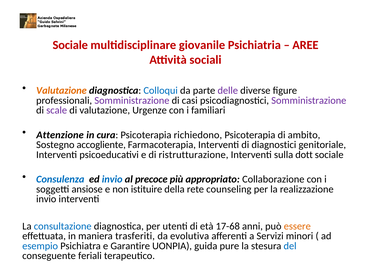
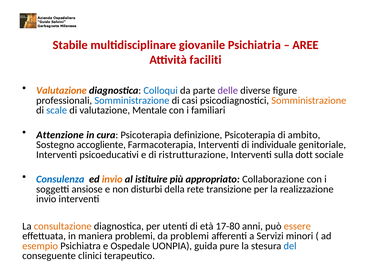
Sociale: Sociale -> Stabile (70, 45)
sociali: sociali -> faciliti (205, 60)
Somministrazione colour: purple -> blue (132, 101)
Somministrazione colour: purple -> orange (309, 101)
scale colour: purple -> blue (57, 110)
Urgenze: Urgenze -> Mentale (150, 110)
richiedono: richiedono -> definizione (198, 135)
diagnostici: diagnostici -> individuale (274, 145)
invio colour: blue -> orange (112, 179)
precoce: precoce -> istituire (151, 179)
istituire: istituire -> disturbi (147, 189)
counseling: counseling -> transizione (229, 189)
consultazione colour: blue -> orange (63, 226)
17-68: 17-68 -> 17-80 (228, 226)
maniera trasferiti: trasferiti -> problemi (135, 236)
da evolutiva: evolutiva -> problemi (190, 236)
esempio colour: blue -> orange (40, 246)
Garantire: Garantire -> Ospedale (130, 246)
feriali: feriali -> clinici (90, 256)
